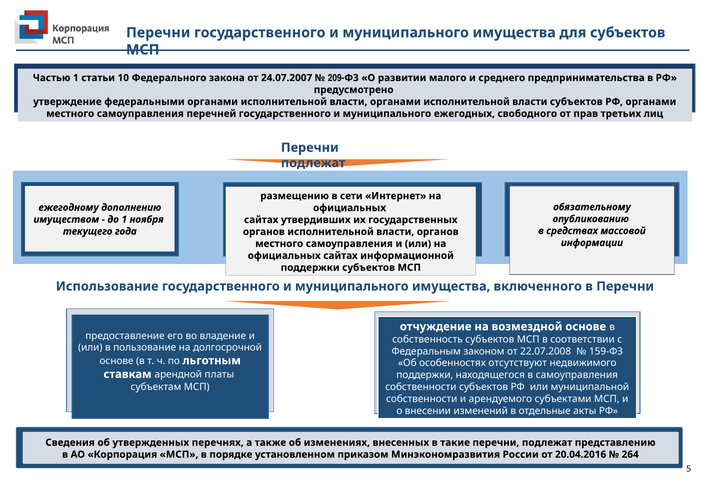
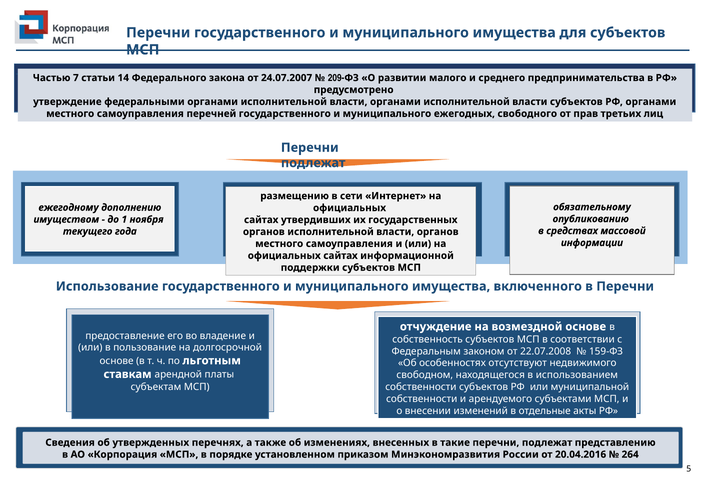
Частью 1: 1 -> 7 (76, 78)
10: 10 -> 14 (123, 78)
поддержки: поддержки -> свободном (425, 375)
в самоуправления: самоуправления -> использованием (577, 375)
